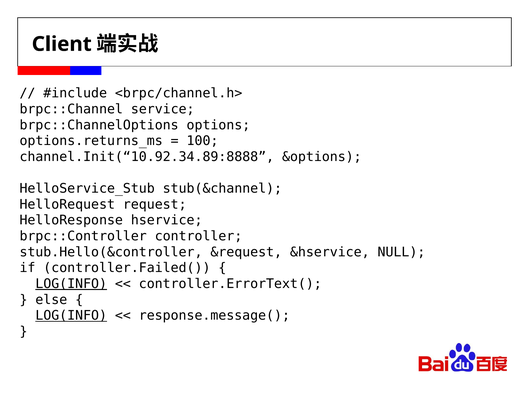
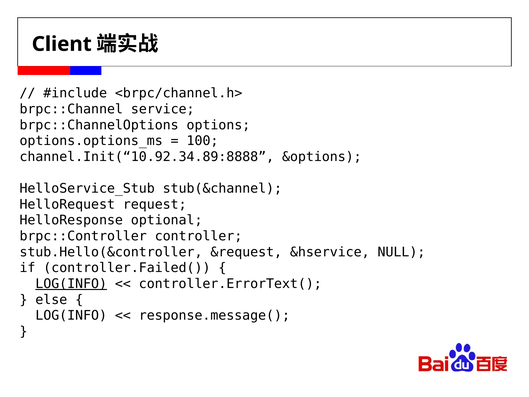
options.returns_ms: options.returns_ms -> options.options_ms (91, 141)
hservice: hservice -> optional (167, 220)
LOG(INFO underline: present -> none (71, 315)
